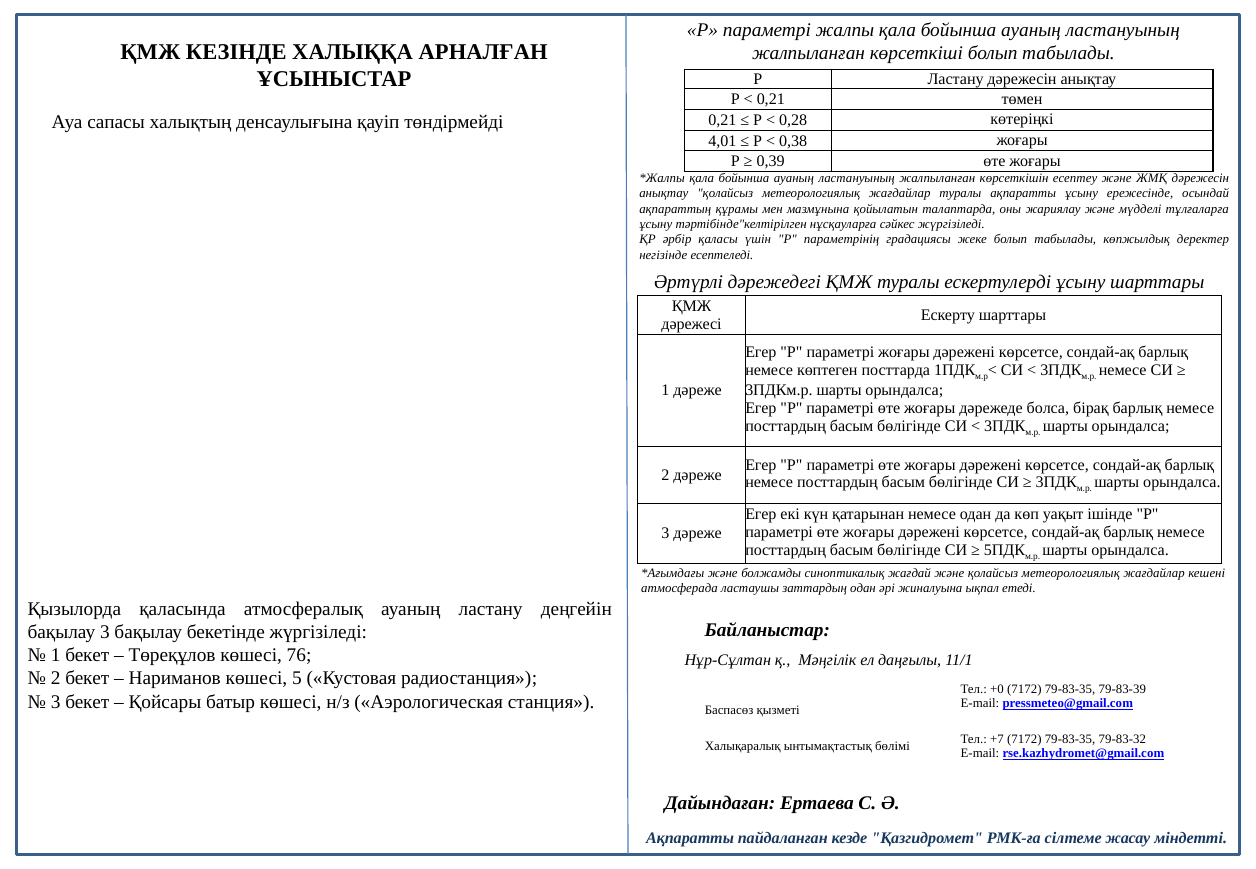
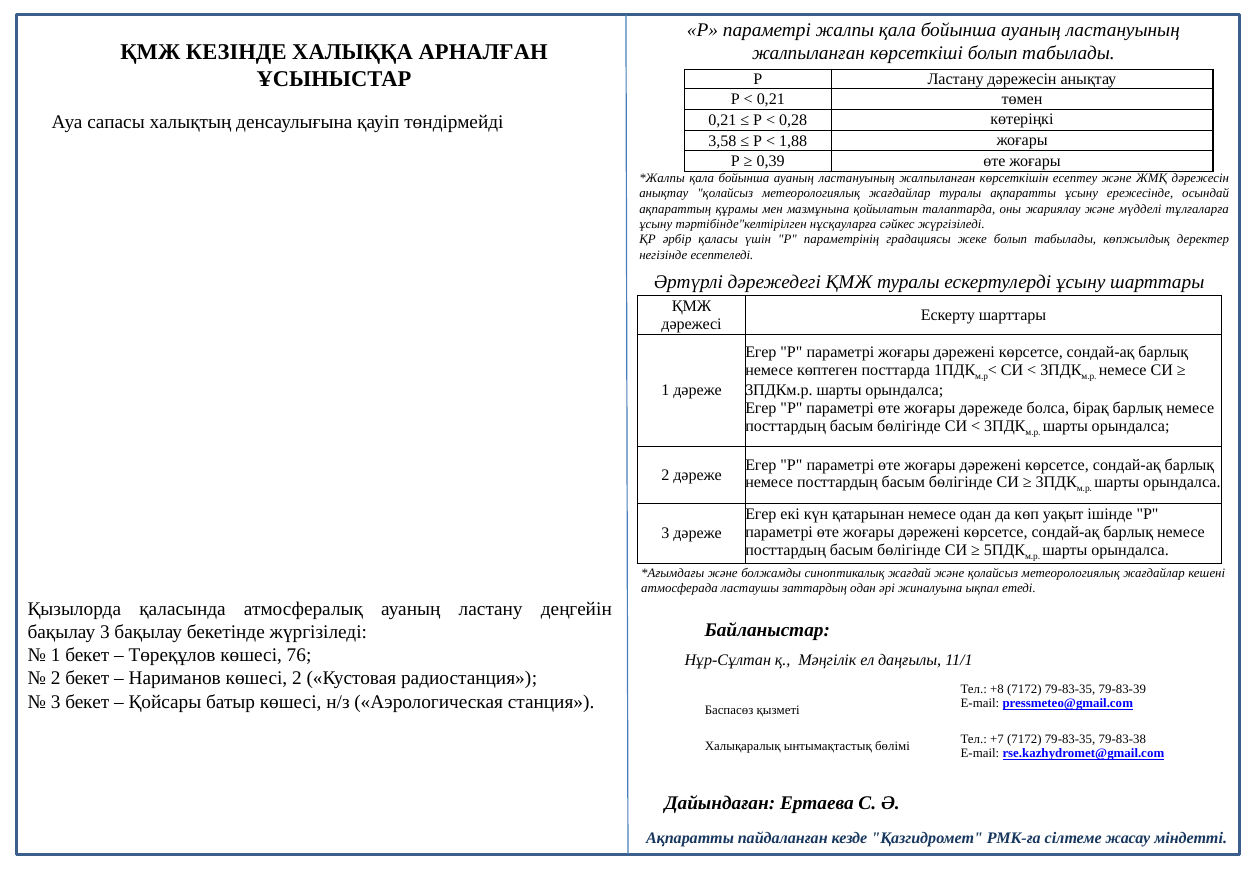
4,01: 4,01 -> 3,58 (722, 141)
0,38: 0,38 -> 1,88 (793, 141)
көшесі 5: 5 -> 2 (297, 679)
+0: +0 -> +8 (997, 690)
79-83-32: 79-83-32 -> 79-83-38 (1122, 740)
